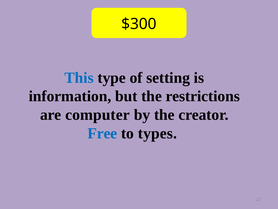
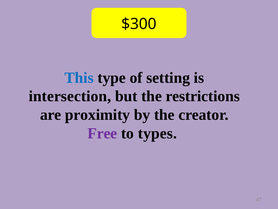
information: information -> intersection (70, 96)
computer: computer -> proximity (98, 115)
Free colour: blue -> purple (102, 133)
